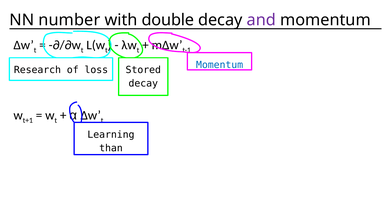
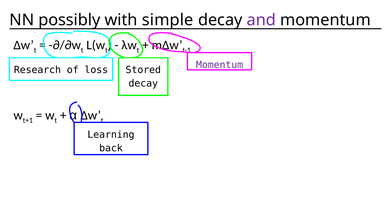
number: number -> possibly (69, 20)
double: double -> simple (168, 20)
Momentum colour: blue -> purple (220, 65)
than: than -> back (111, 148)
